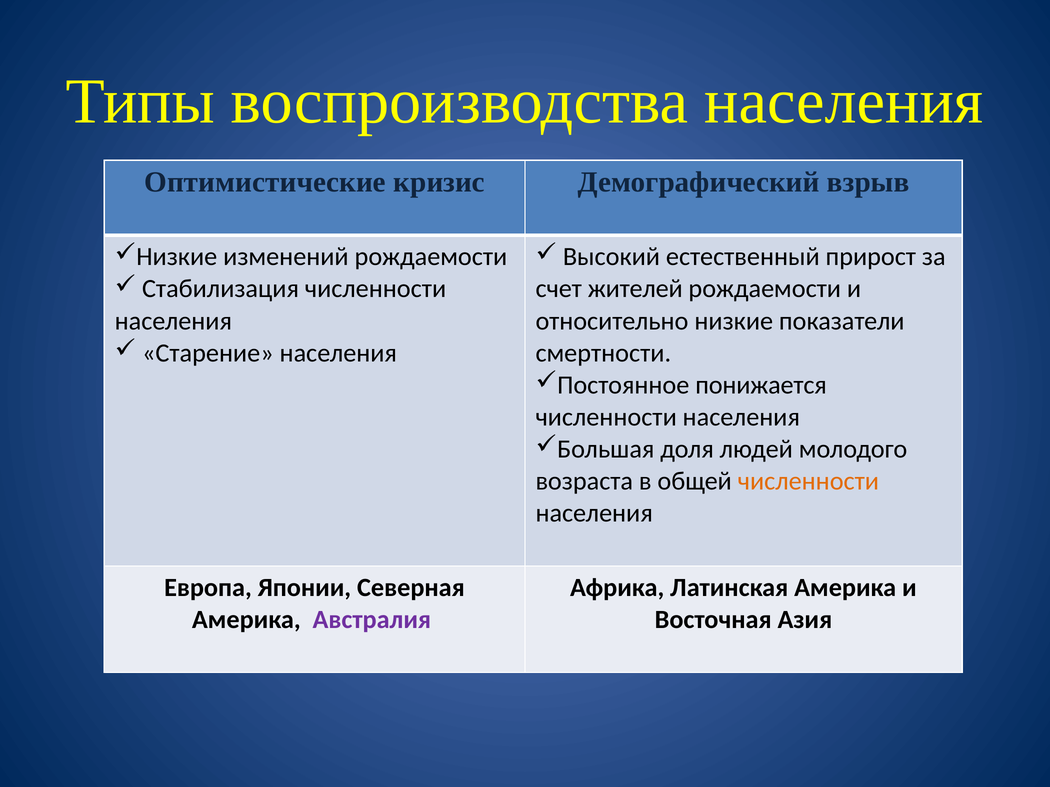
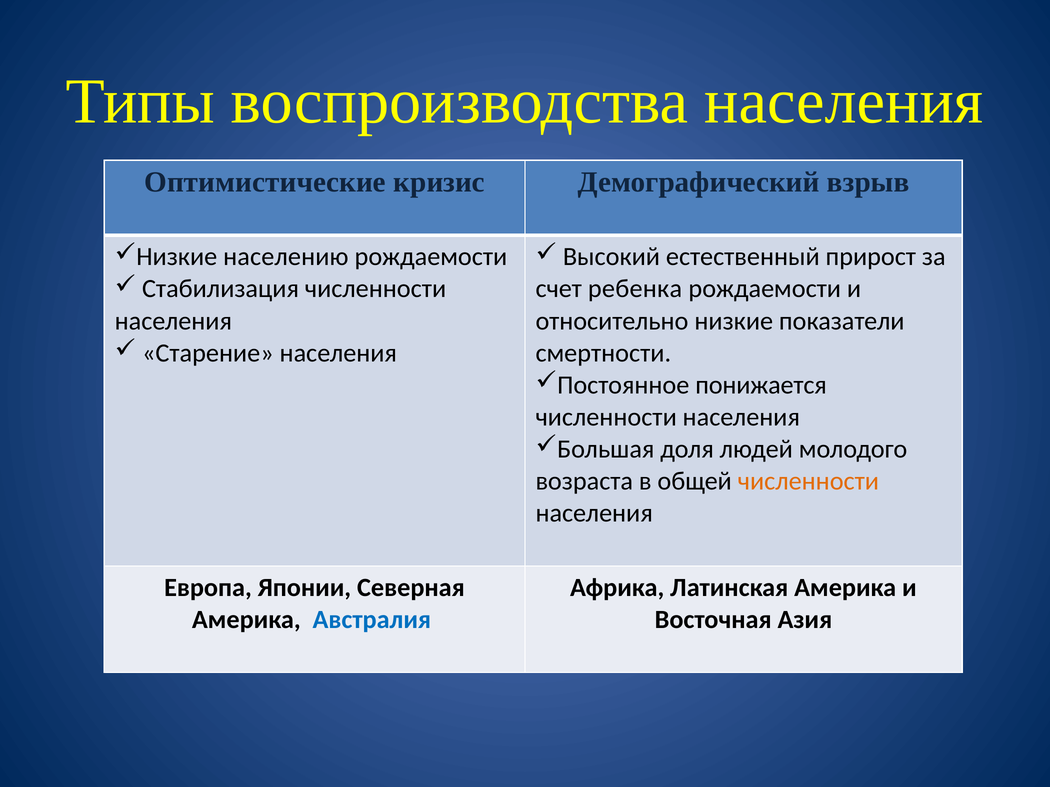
изменений: изменений -> населению (286, 257)
жителей: жителей -> ребенка (635, 289)
Австралия colour: purple -> blue (372, 620)
